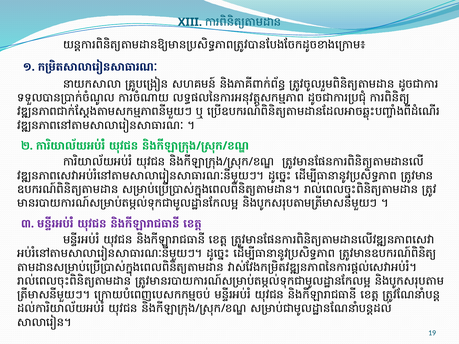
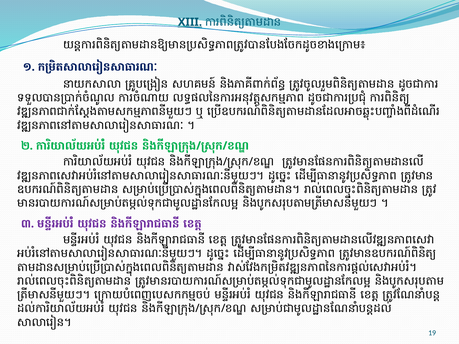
XIII underline: none -> present (190, 22)
